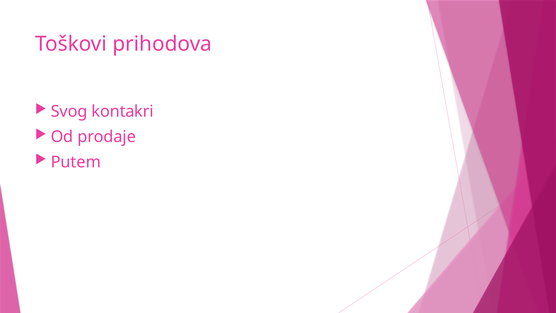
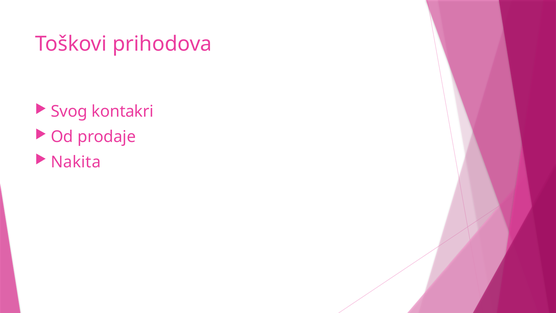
Putem: Putem -> Nakita (76, 162)
